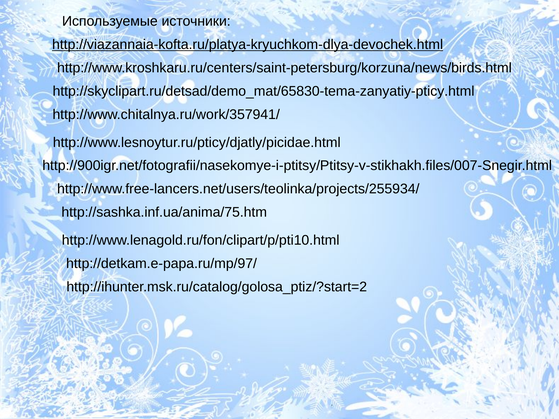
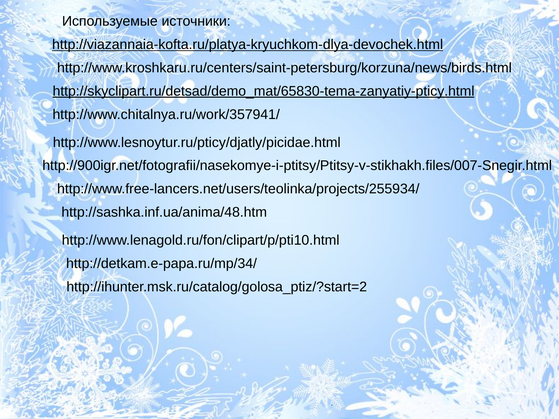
http://skyclipart.ru/detsad/demo_mat/65830-tema-zanyatiy-pticy.html underline: none -> present (264, 91)
http://sashka.inf.ua/anima/75.htm: http://sashka.inf.ua/anima/75.htm -> http://sashka.inf.ua/anima/48.htm (164, 212)
http://detkam.e-papa.ru/mp/97/: http://detkam.e-papa.ru/mp/97/ -> http://detkam.e-papa.ru/mp/34/ (161, 264)
